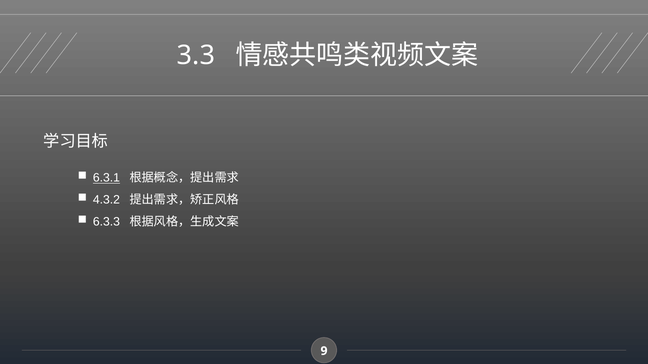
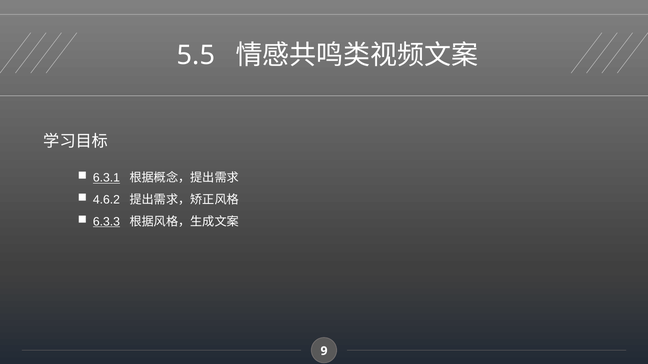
3.3: 3.3 -> 5.5 (196, 55)
4.3.2: 4.3.2 -> 4.6.2 (106, 200)
6.3.3 underline: none -> present (106, 222)
